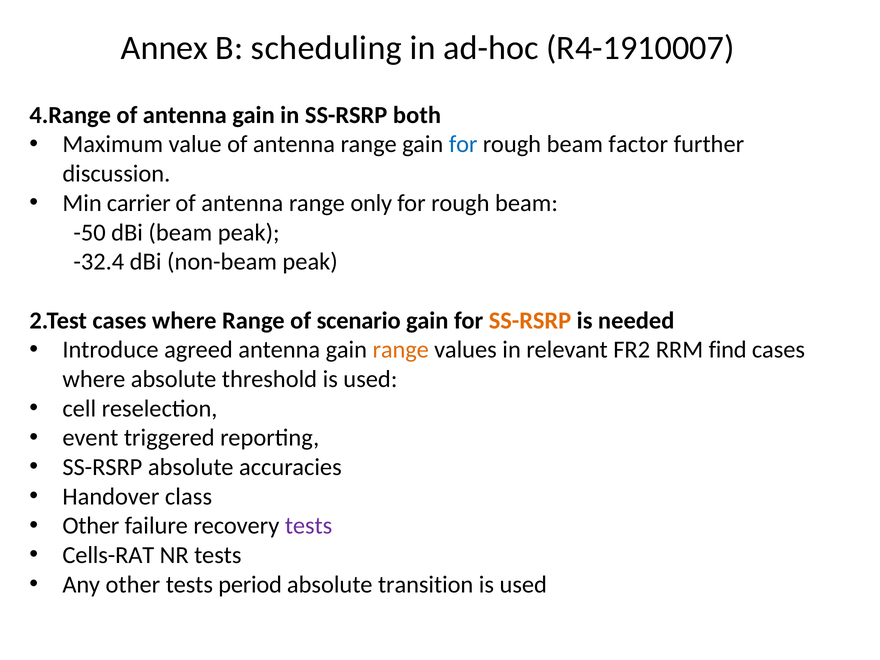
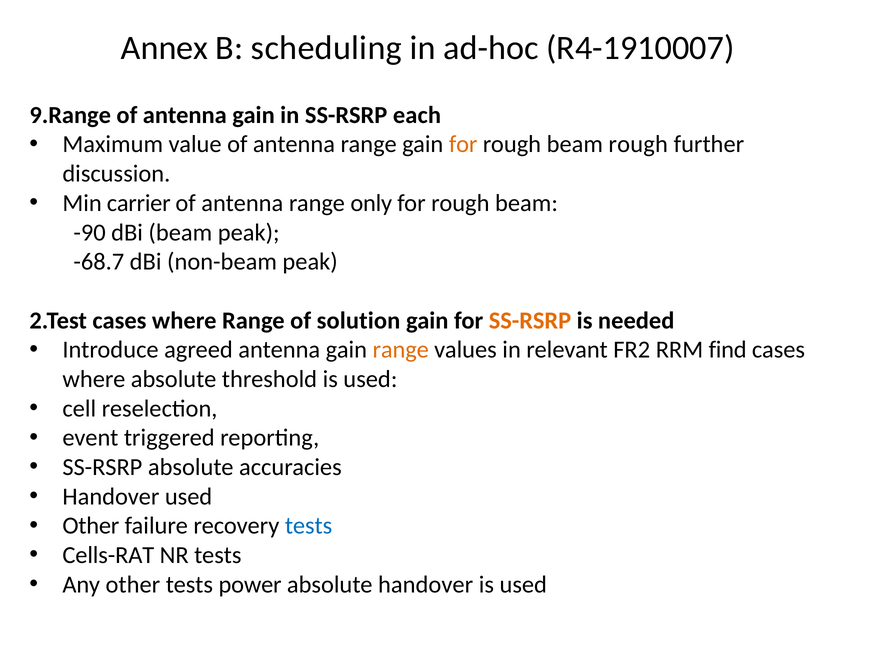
4.Range: 4.Range -> 9.Range (70, 115)
both: both -> each (417, 115)
for colour: blue -> orange (463, 144)
beam factor: factor -> rough (638, 144)
-50: -50 -> -90 (90, 232)
-32.4: -32.4 -> -68.7 (99, 262)
scenario: scenario -> solution (359, 320)
Handover class: class -> used (189, 497)
tests colour: purple -> blue (309, 526)
period: period -> power (250, 585)
absolute transition: transition -> handover (426, 585)
